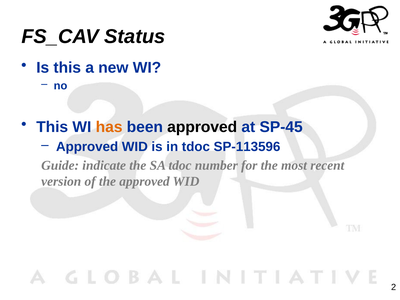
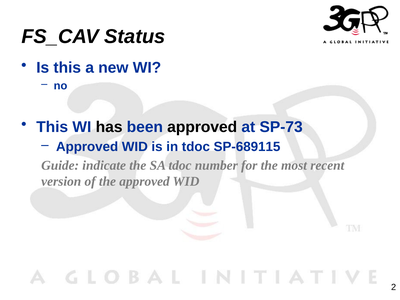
has colour: orange -> black (109, 127)
SP-45: SP-45 -> SP-73 (281, 127)
SP-113596: SP-113596 -> SP-689115 (247, 147)
